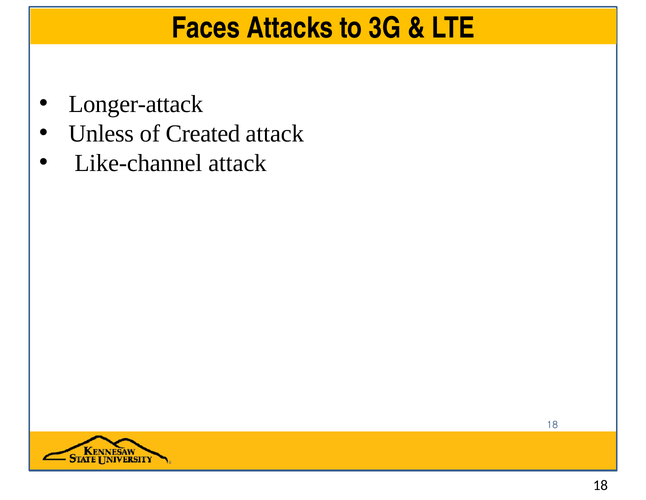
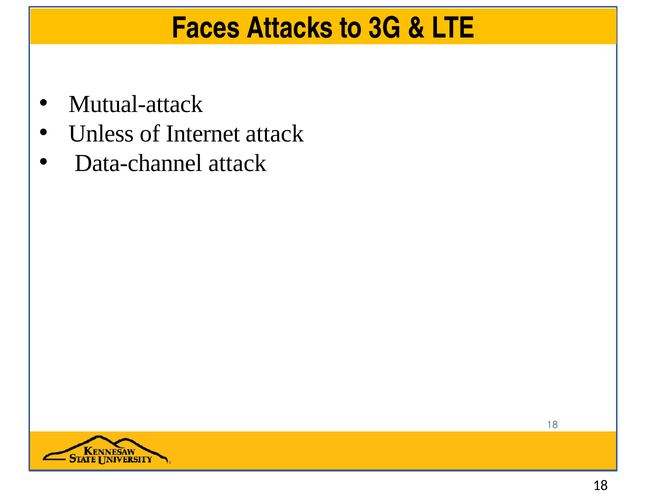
Longer-attack: Longer-attack -> Mutual-attack (136, 104)
Created: Created -> Internet (203, 133)
Like-channel: Like-channel -> Data-channel (138, 163)
